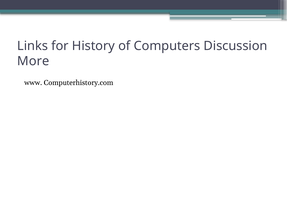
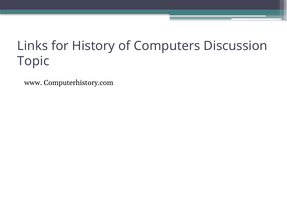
More: More -> Topic (33, 61)
